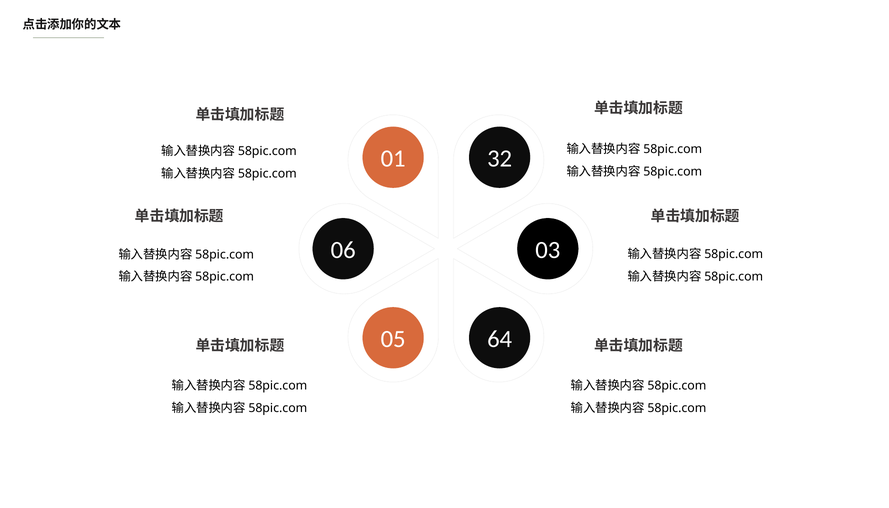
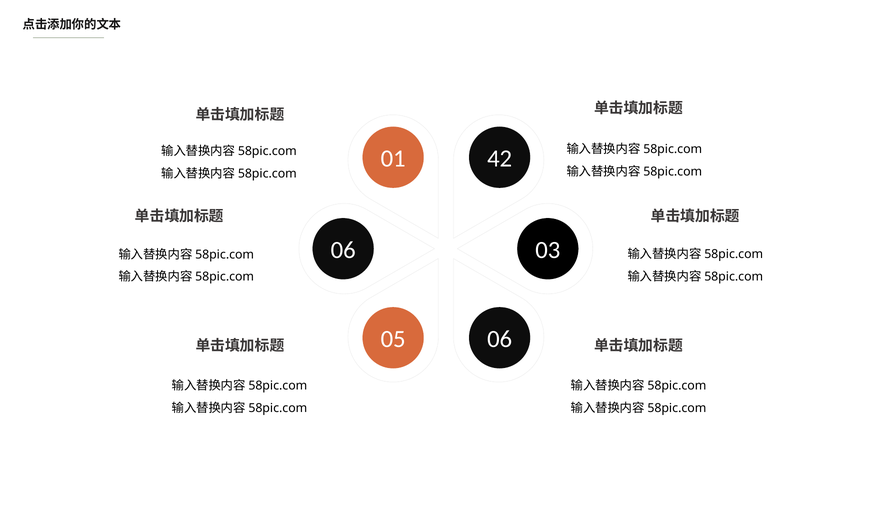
32: 32 -> 42 (500, 158)
05 64: 64 -> 06 (500, 339)
